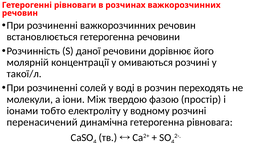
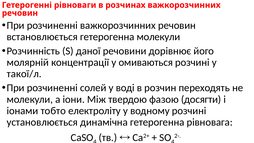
гетерогенна речовини: речовини -> молекули (158, 37)
простір: простір -> досягти (201, 99)
перенасичений: перенасичений -> установлюється (42, 122)
